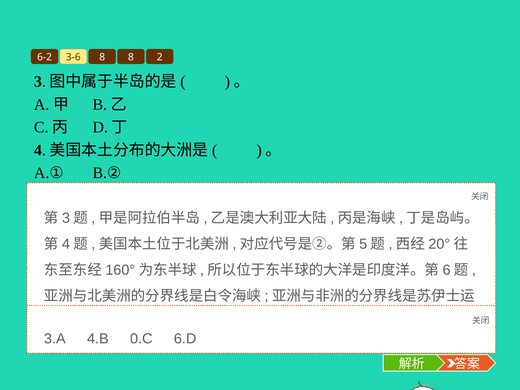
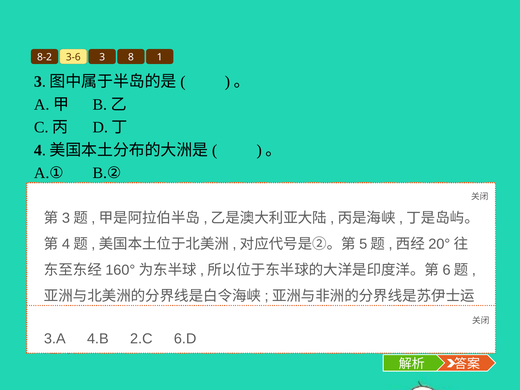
6-2: 6-2 -> 8-2 (45, 57)
3-6 8: 8 -> 3 (102, 57)
2: 2 -> 1 (160, 57)
0.C: 0.C -> 2.C (141, 339)
